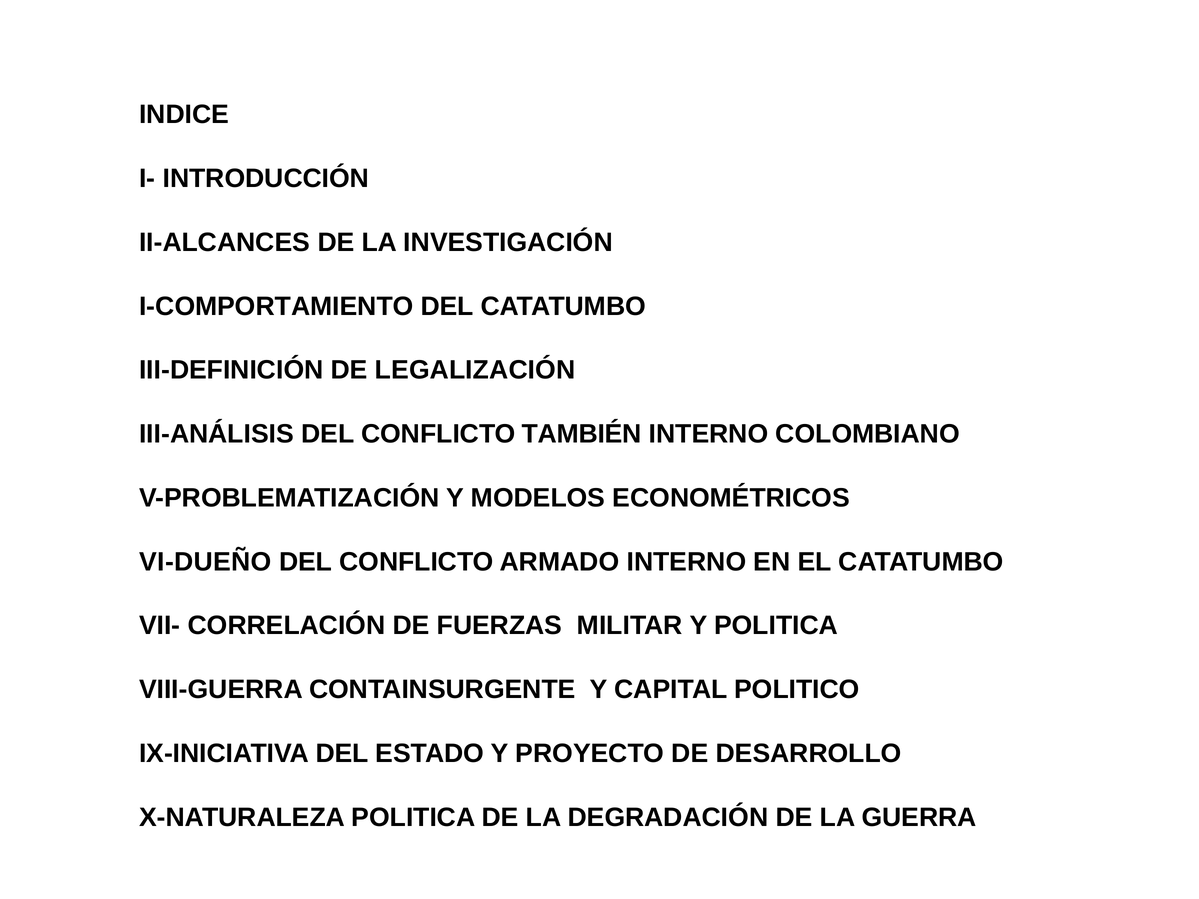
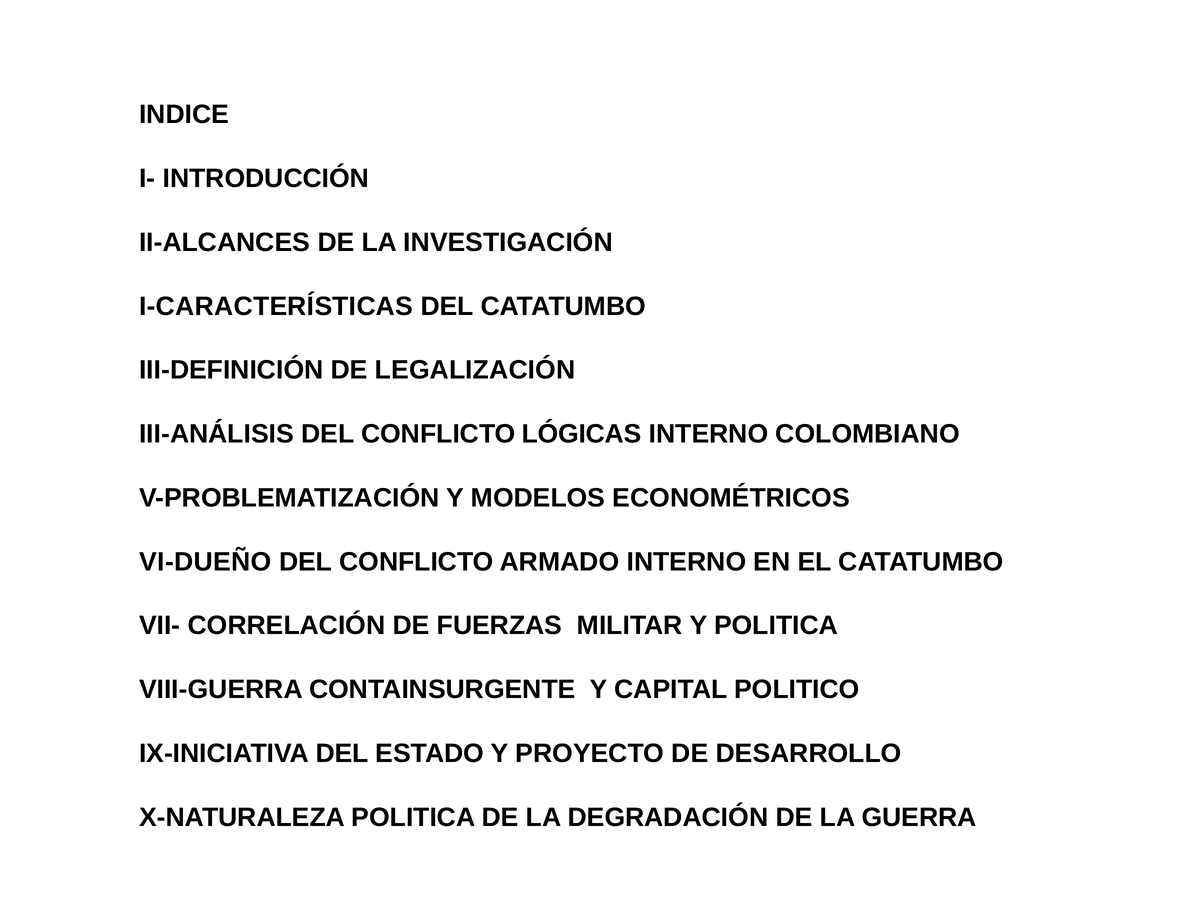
I-COMPORTAMIENTO: I-COMPORTAMIENTO -> I-CARACTERÍSTICAS (276, 306)
TAMBIÉN: TAMBIÉN -> LÓGICAS (582, 434)
